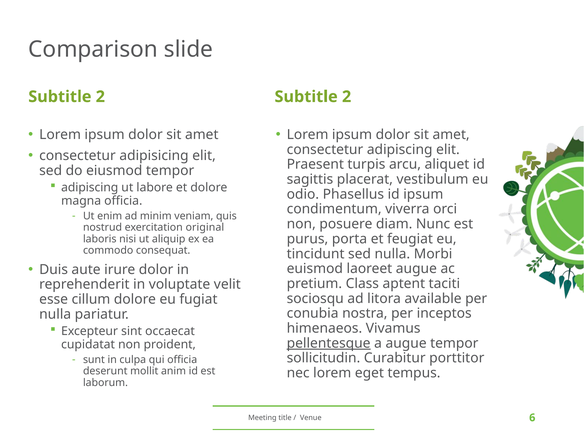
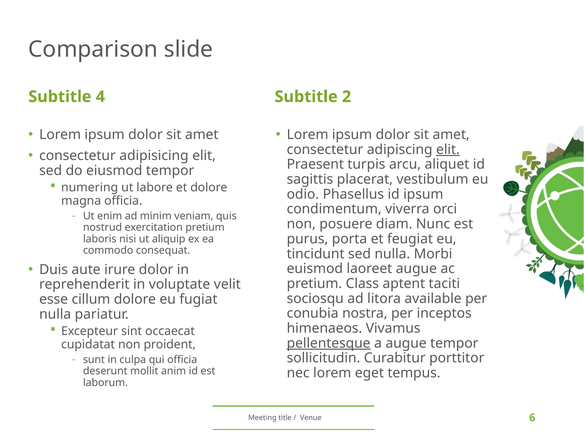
2: 2 -> 4 (100, 97)
elit underline: none -> present (448, 150)
adipiscing: adipiscing -> numering (90, 188)
exercitation original: original -> pretium (205, 227)
